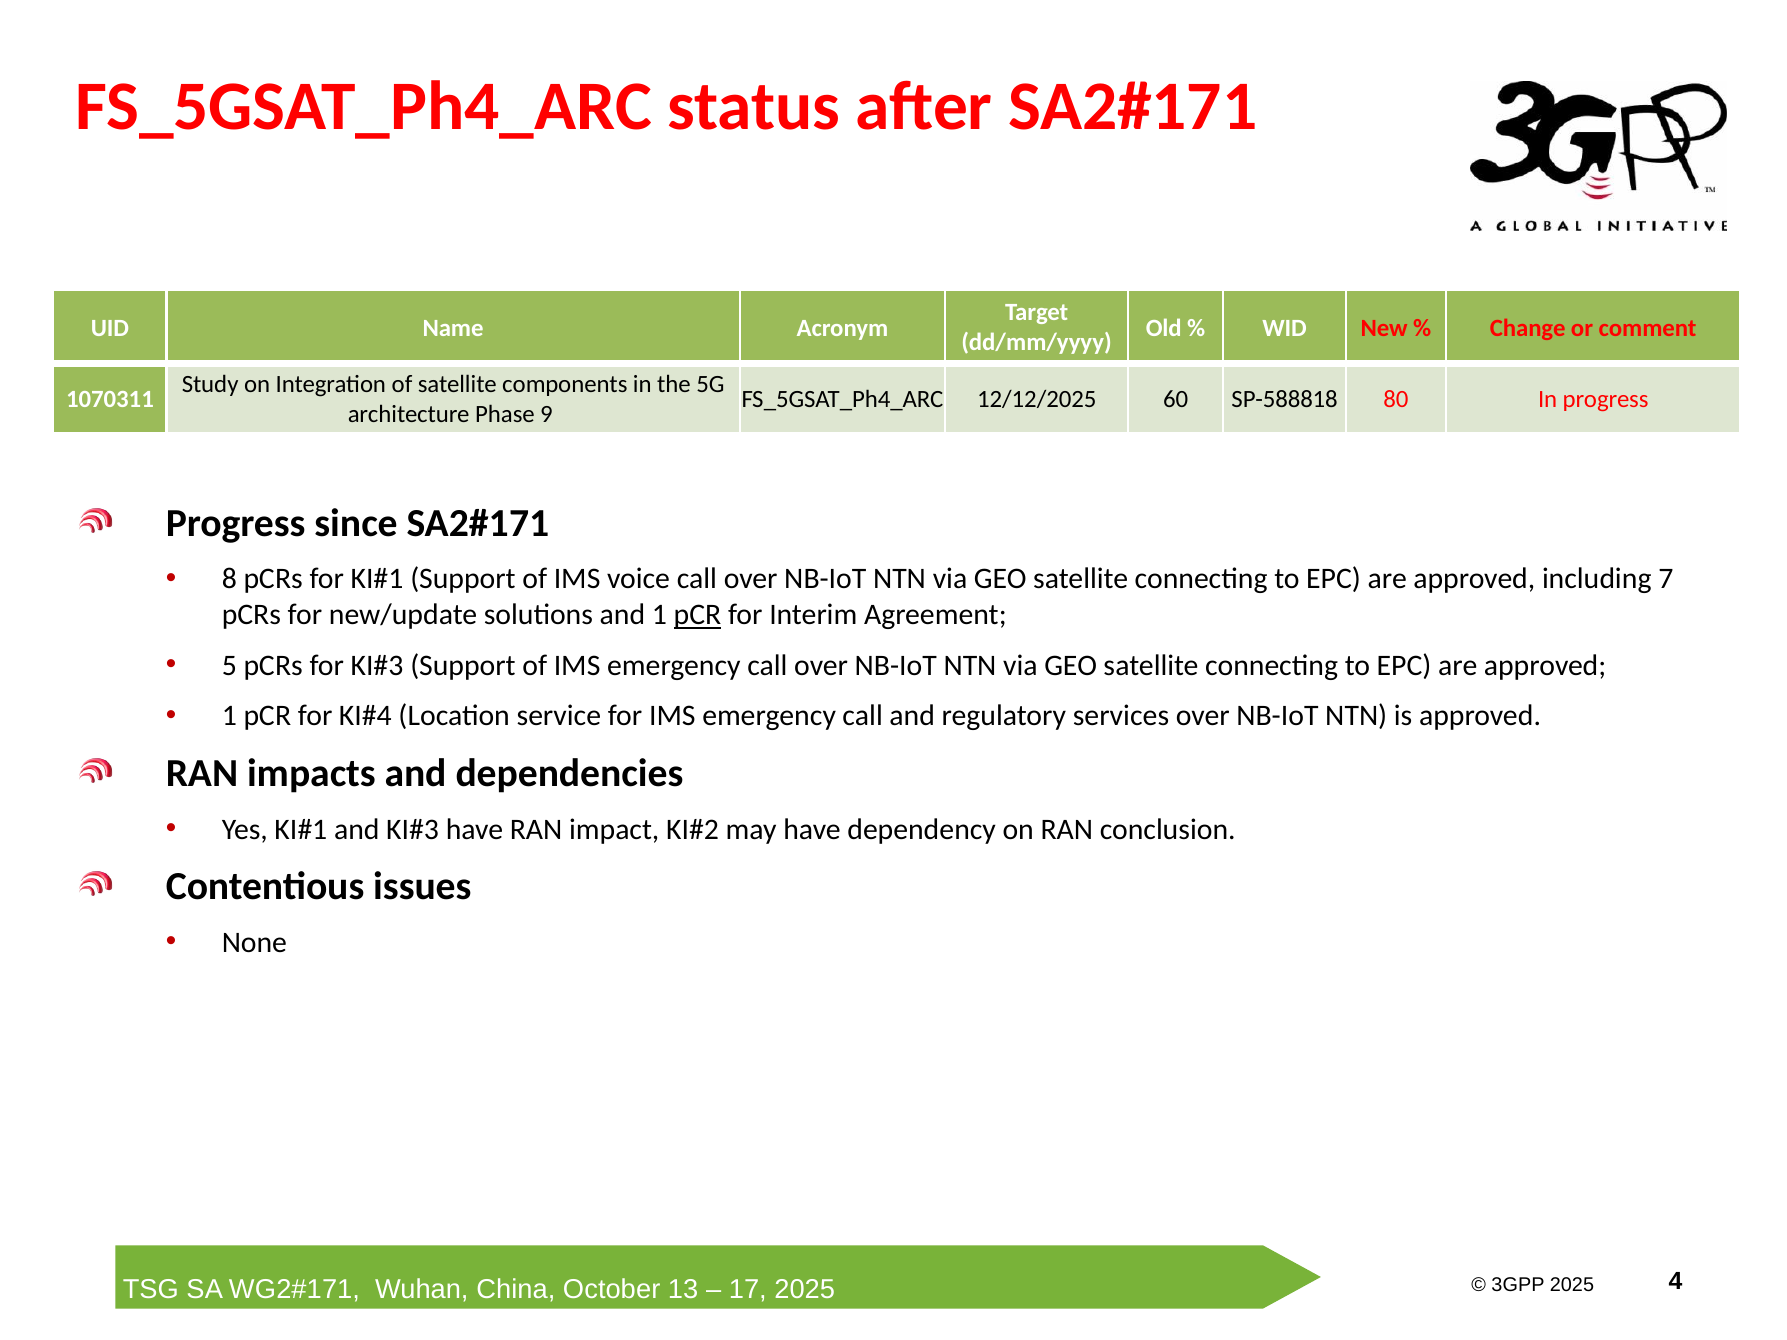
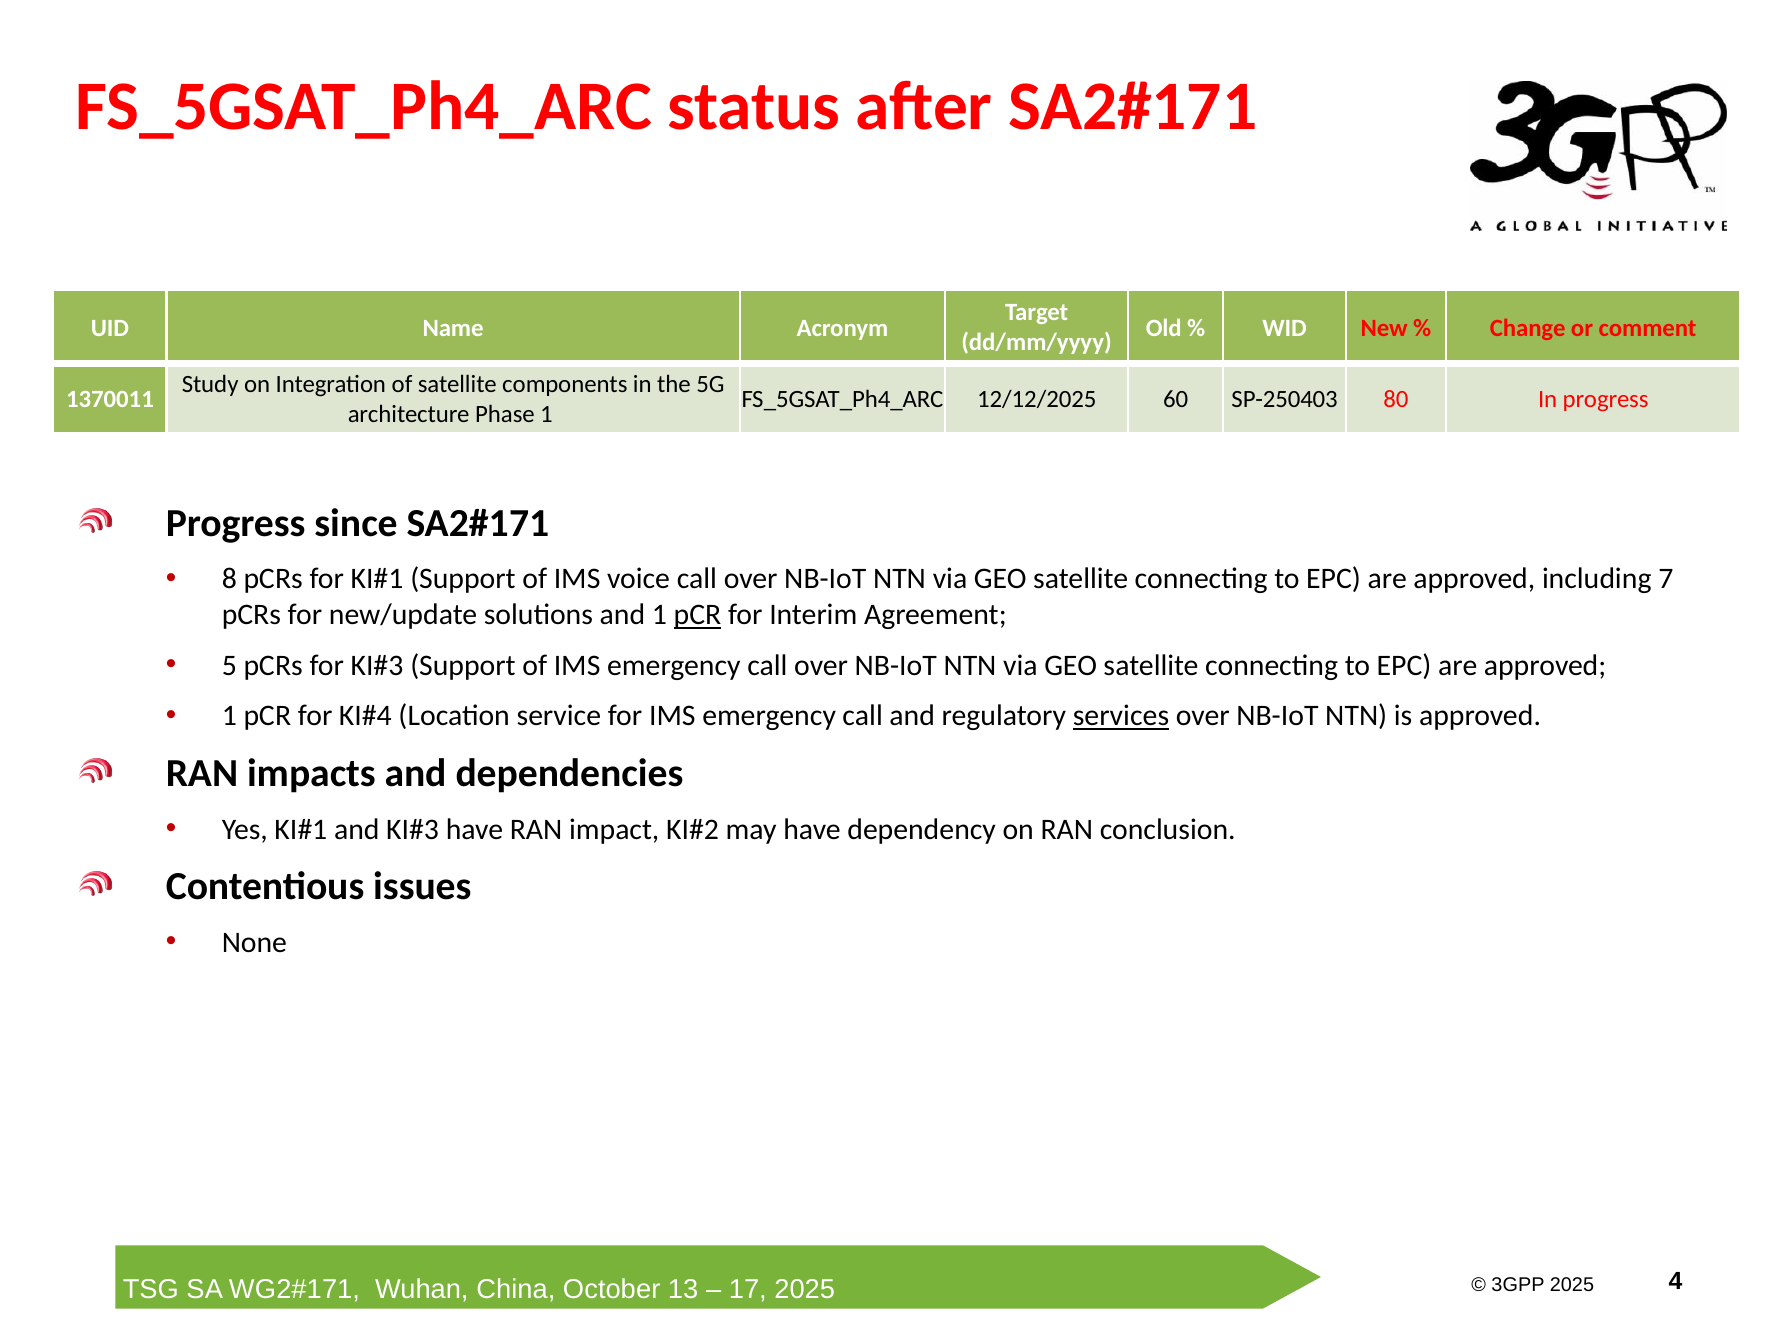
1070311: 1070311 -> 1370011 (110, 400)
SP-588818: SP-588818 -> SP-250403 (1285, 400)
Phase 9: 9 -> 1 (547, 415)
services underline: none -> present (1121, 716)
